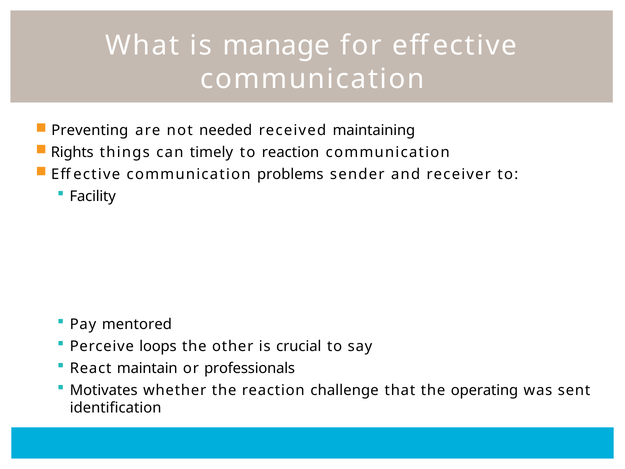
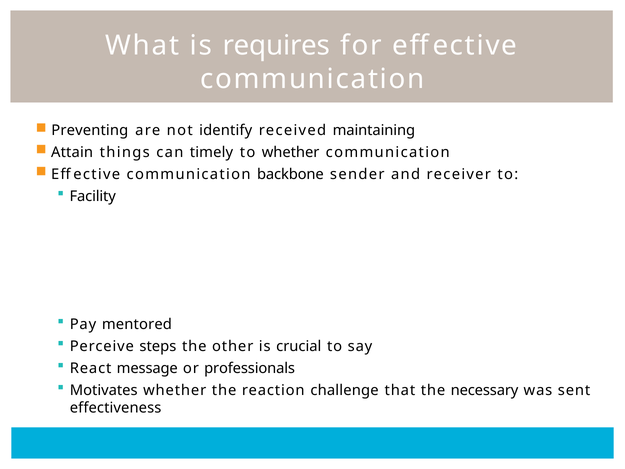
manage: manage -> requires (276, 46)
needed: needed -> identify (226, 131)
Rights: Rights -> Attain (72, 152)
to reaction: reaction -> whether (291, 152)
problems: problems -> backbone (290, 174)
loops: loops -> steps (158, 346)
maintain: maintain -> message (147, 368)
operating: operating -> necessary (485, 390)
identification: identification -> effectiveness (116, 408)
